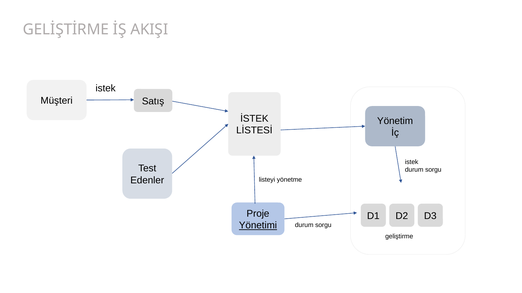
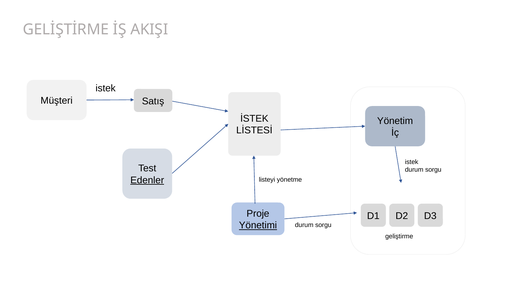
Edenler underline: none -> present (147, 181)
